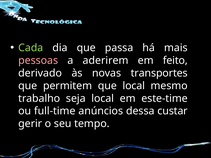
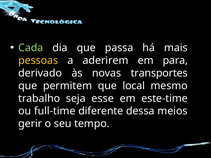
pessoas colour: pink -> yellow (38, 61)
feito: feito -> para (175, 61)
seja local: local -> esse (103, 99)
anúncios: anúncios -> diferente (101, 111)
custar: custar -> meios (173, 111)
